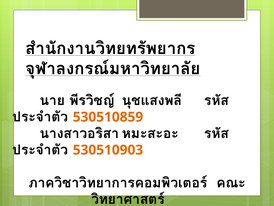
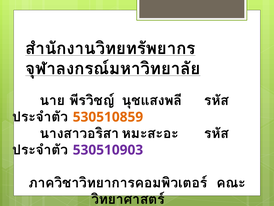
530510903 colour: orange -> purple (108, 150)
